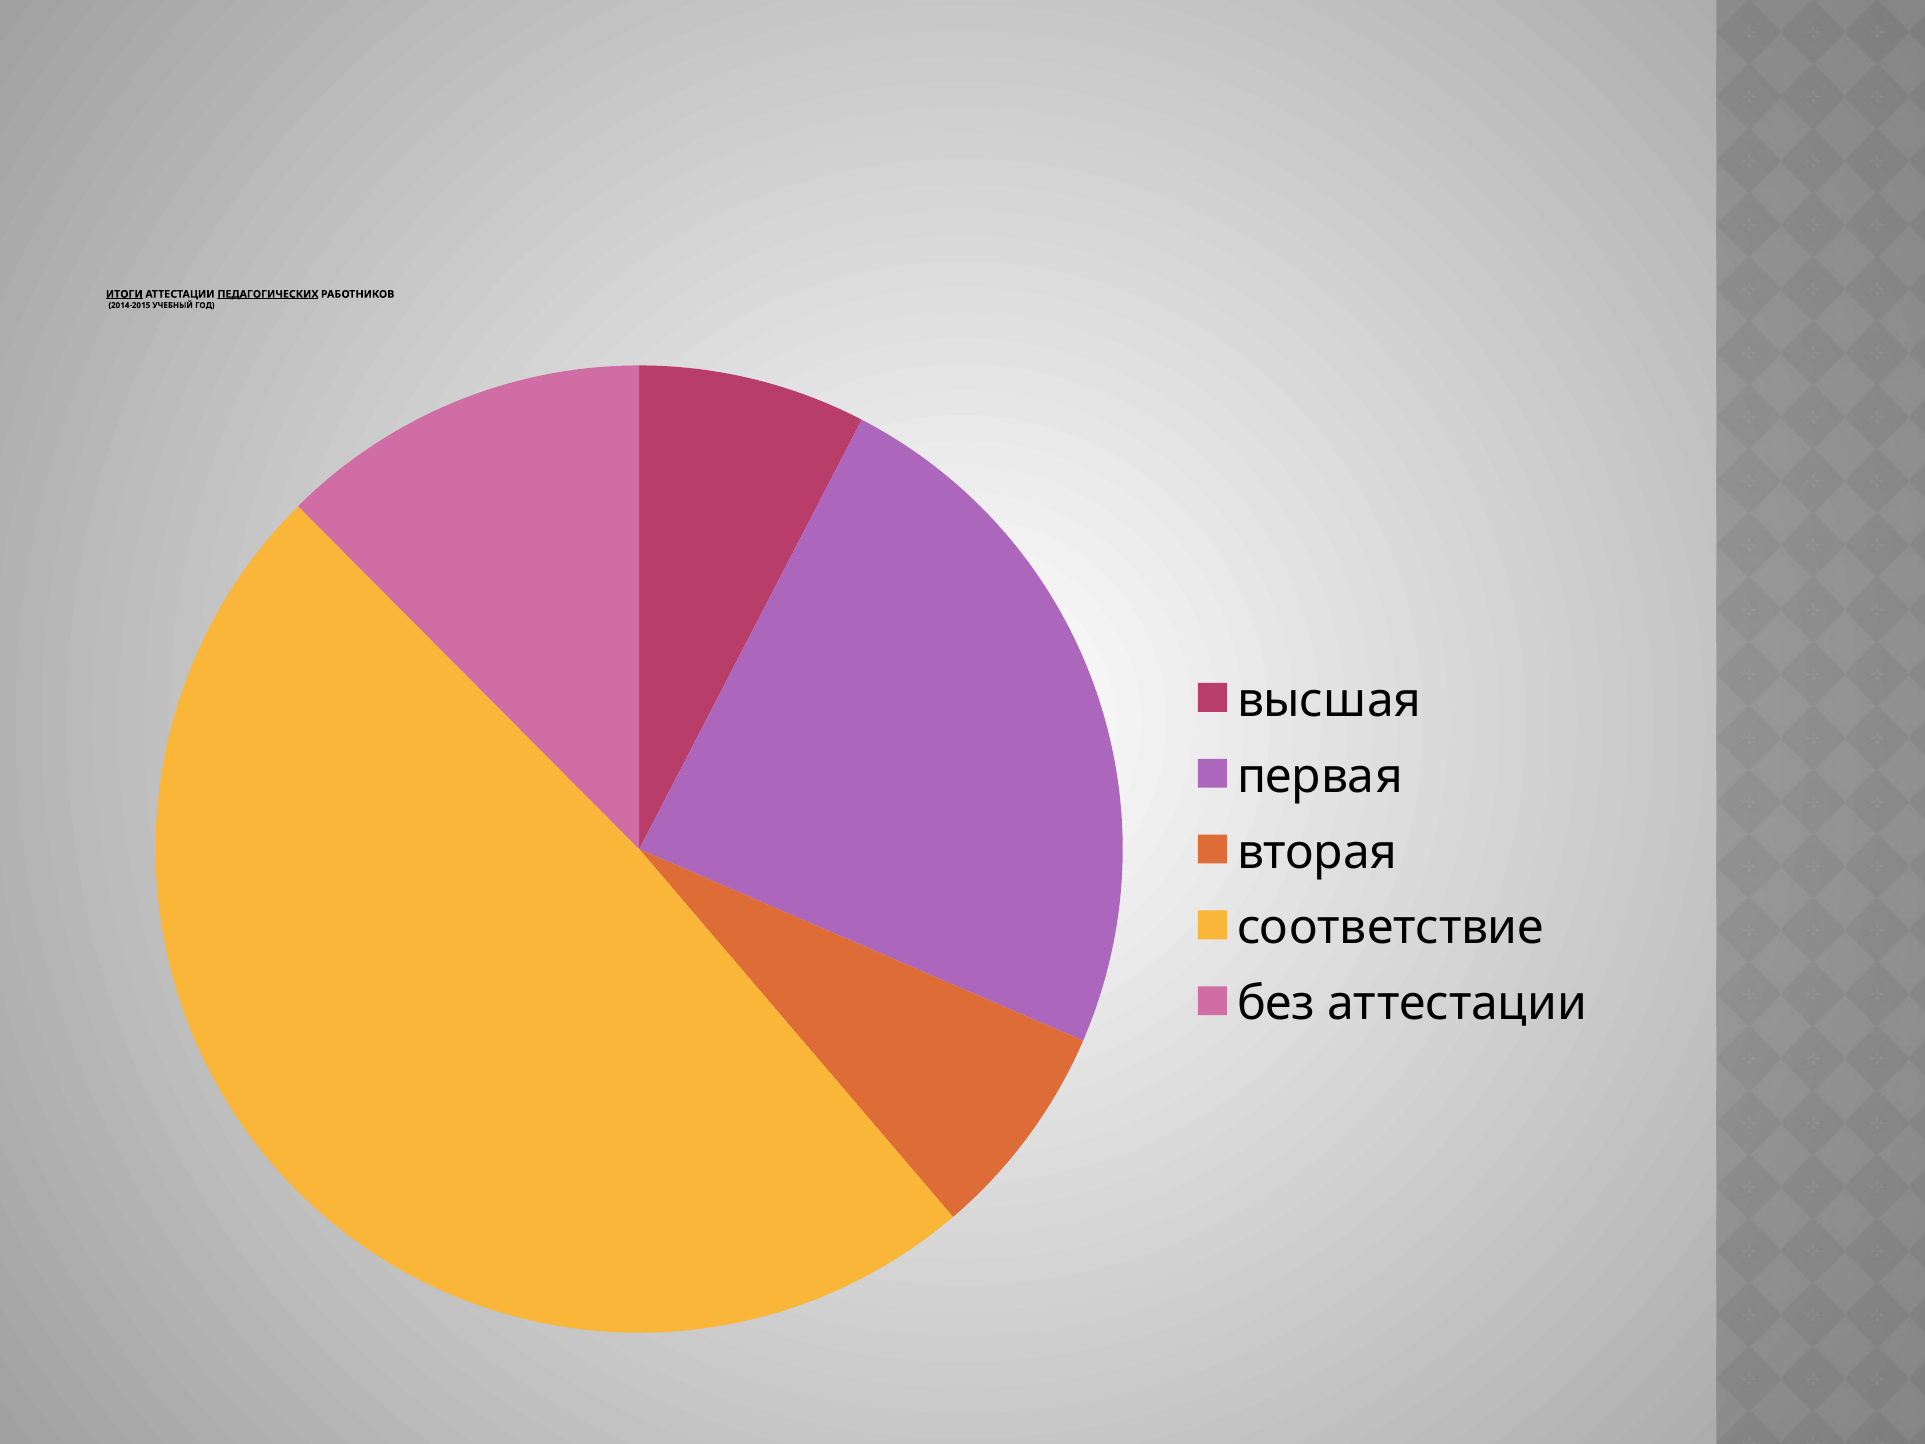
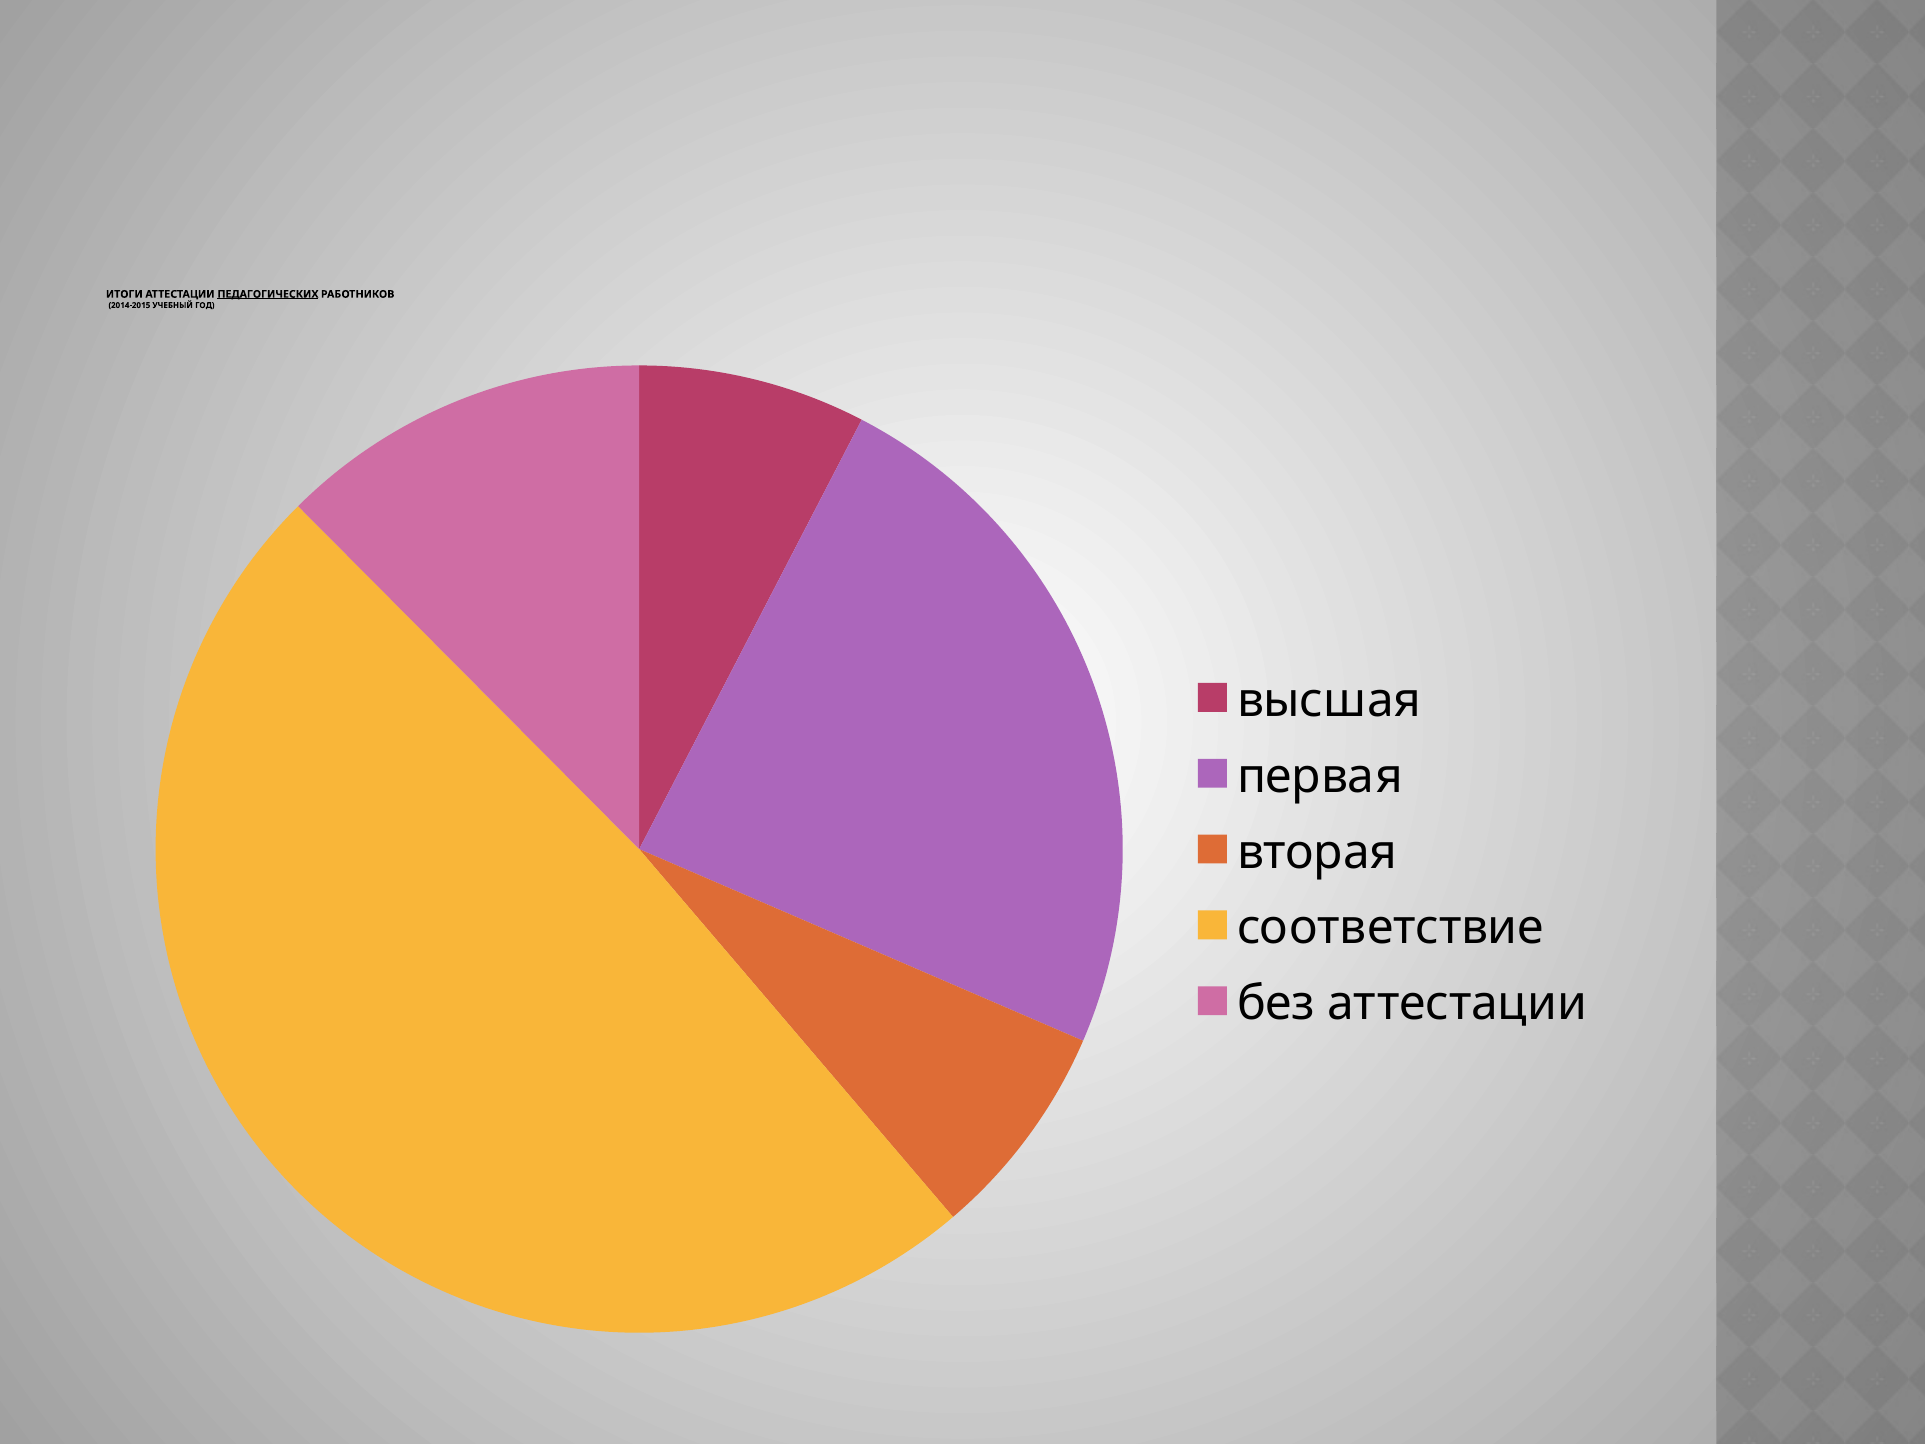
ИТОГИ underline: present -> none (124, 294)
